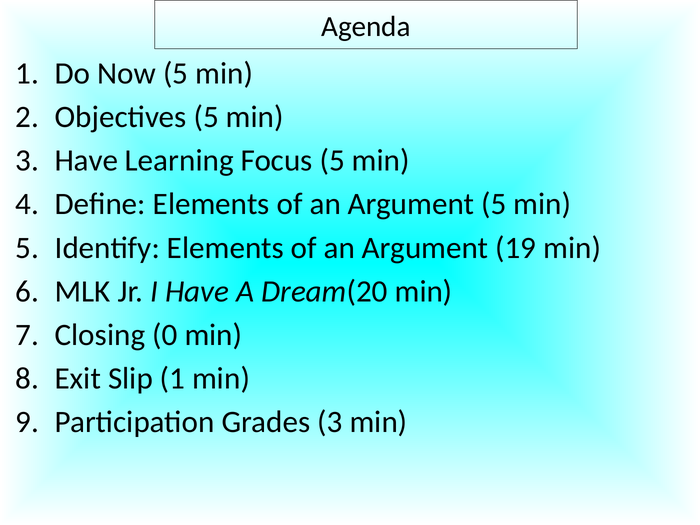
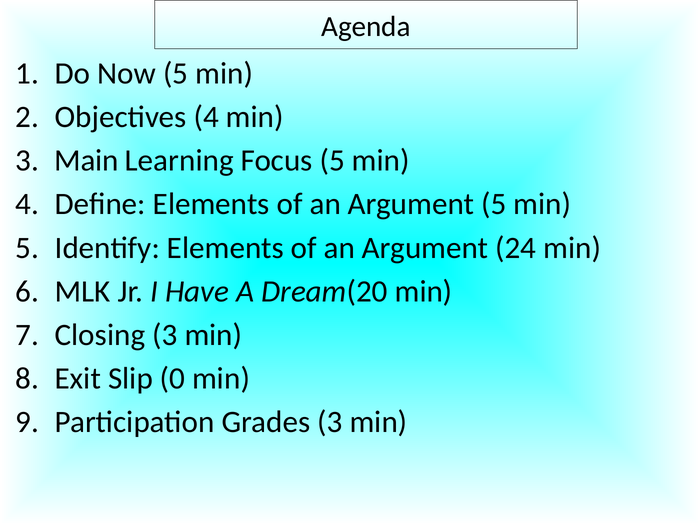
Objectives 5: 5 -> 4 (206, 117)
3 Have: Have -> Main (86, 161)
19: 19 -> 24 (516, 248)
Closing 0: 0 -> 3 (165, 335)
Slip 1: 1 -> 0 (172, 379)
